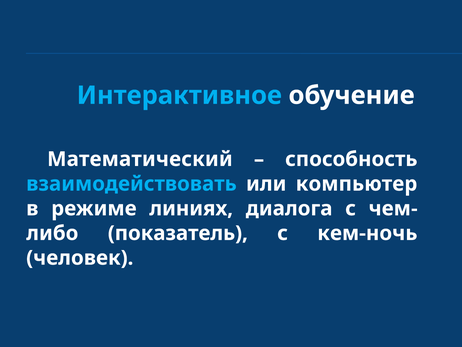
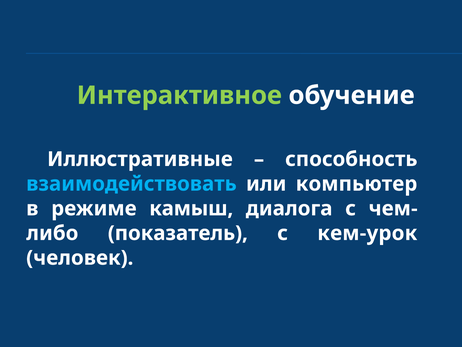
Интерактивное colour: light blue -> light green (179, 95)
Математический: Математический -> Иллюстративные (140, 159)
линиях: линиях -> камыш (191, 208)
кем-ночь: кем-ночь -> кем-урок (367, 233)
